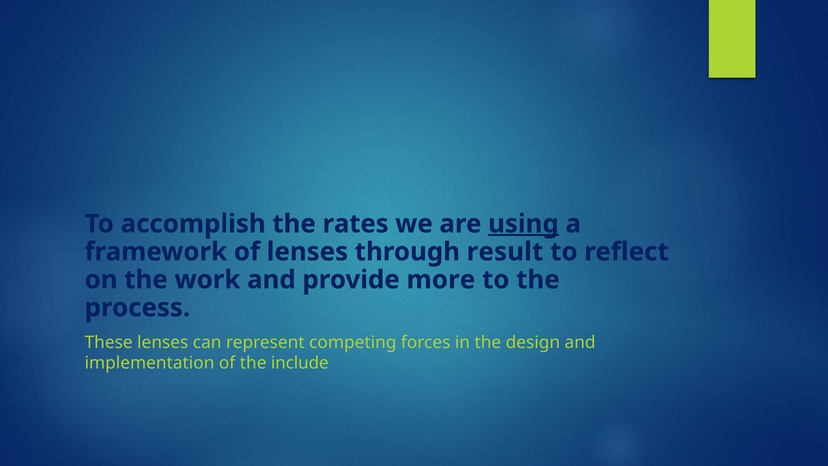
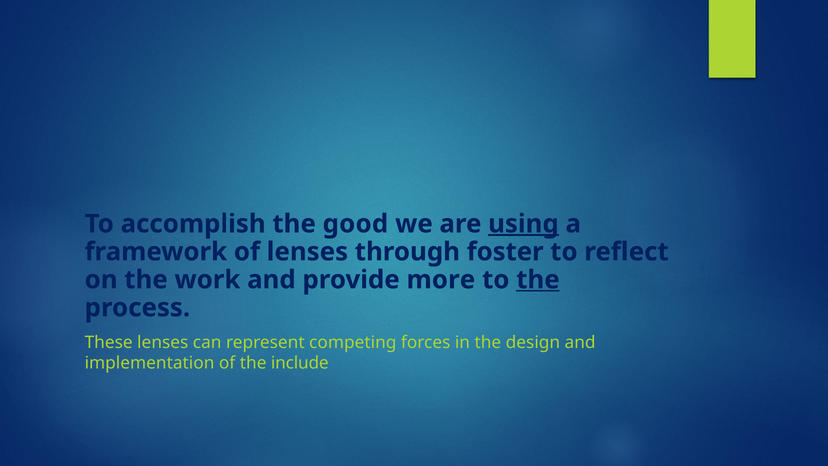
rates: rates -> good (355, 224)
result: result -> foster (505, 252)
the underline: none -> present (538, 280)
